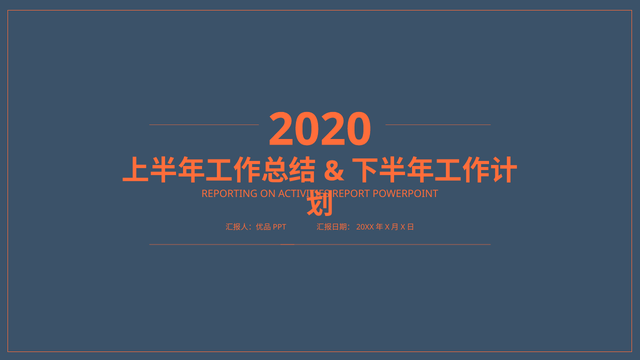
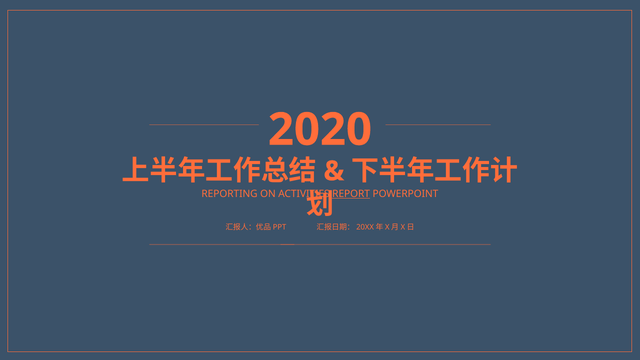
REPORT underline: none -> present (351, 194)
